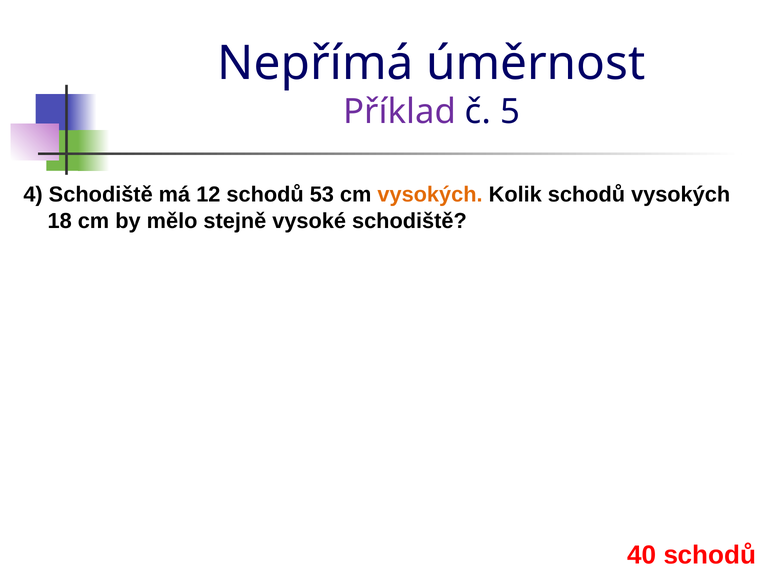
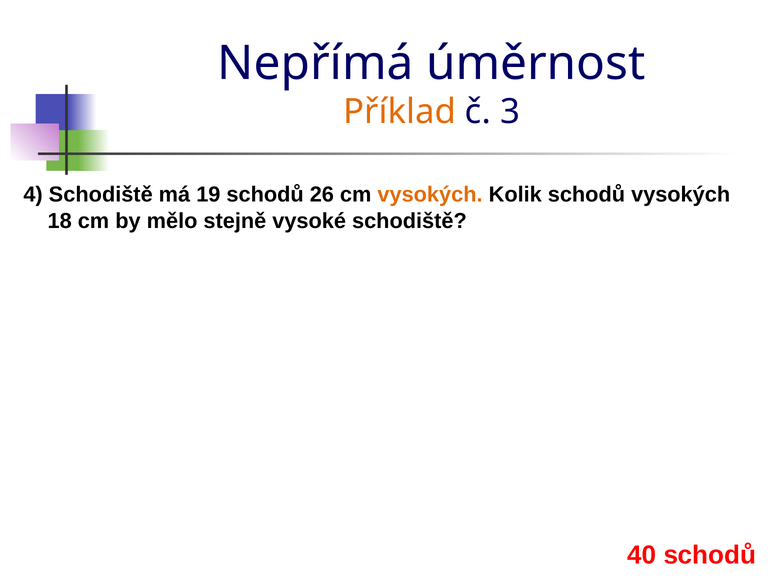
Příklad colour: purple -> orange (400, 112)
5: 5 -> 3 (510, 112)
12: 12 -> 19 (208, 195)
53: 53 -> 26 (322, 195)
